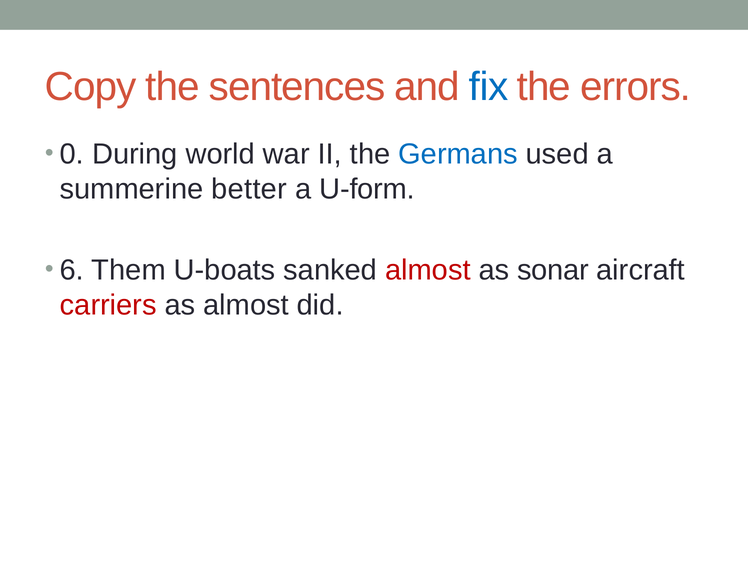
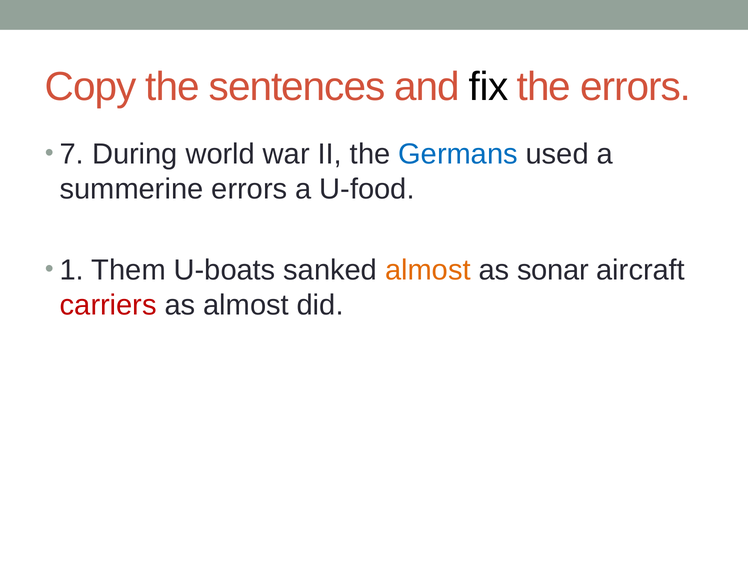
fix colour: blue -> black (489, 87)
0: 0 -> 7 (72, 154)
summerine better: better -> errors (249, 189)
U-form: U-form -> U-food (367, 189)
6: 6 -> 1 (72, 270)
almost colour: red -> orange (428, 270)
